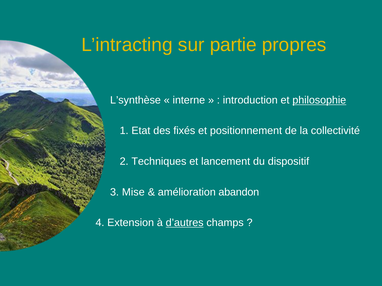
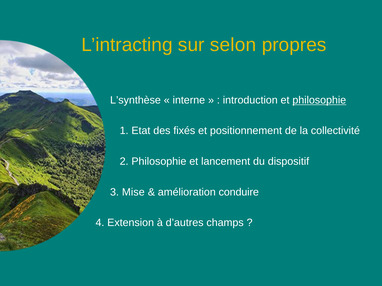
partie: partie -> selon (233, 45)
2 Techniques: Techniques -> Philosophie (159, 162)
abandon: abandon -> conduire (239, 193)
d’autres underline: present -> none (185, 223)
